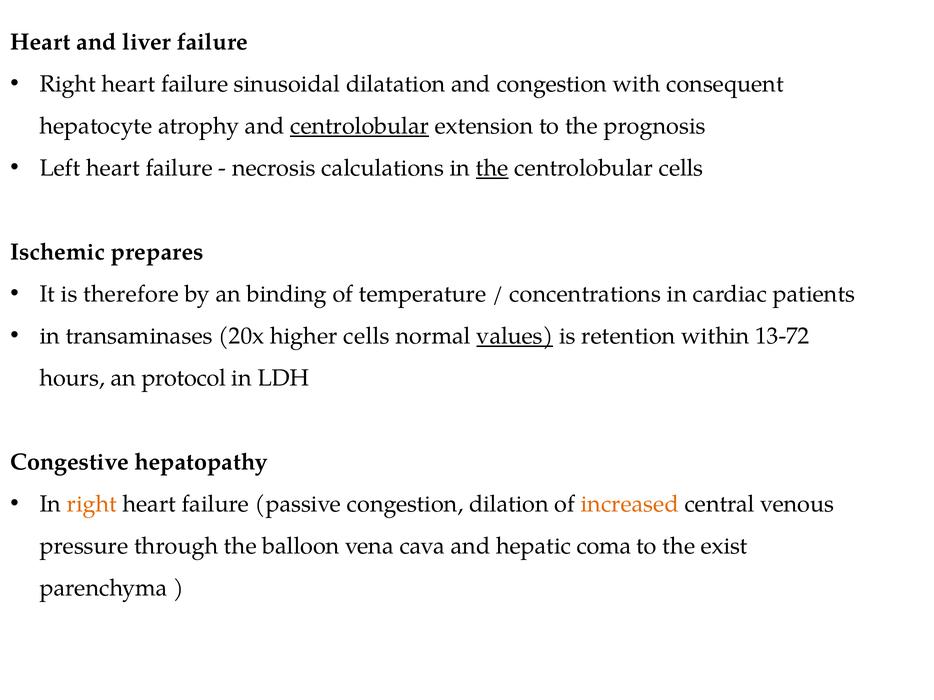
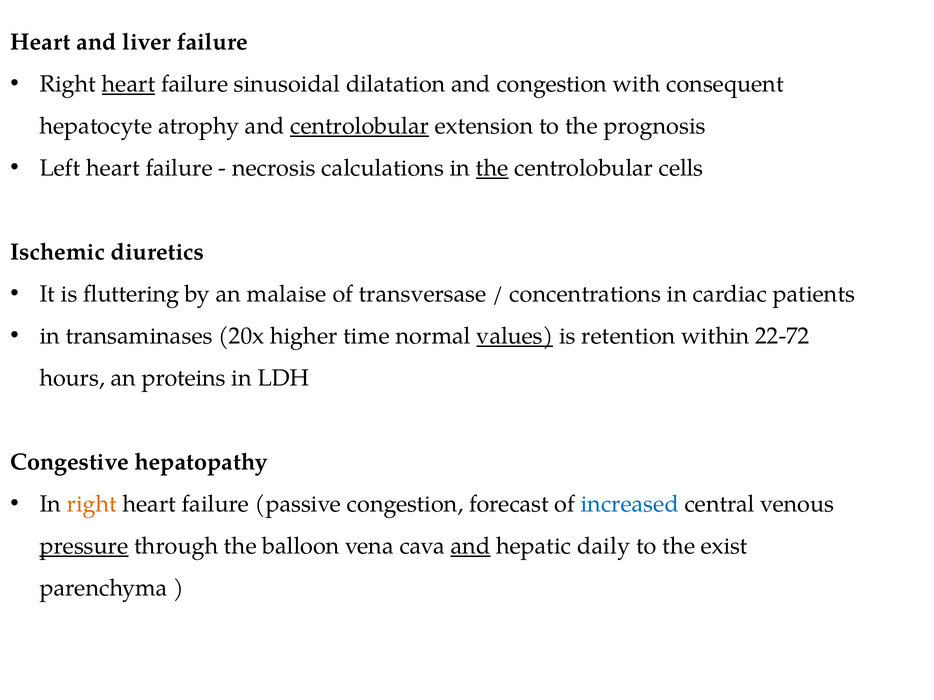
heart underline: none -> present (129, 84)
prepares: prepares -> diuretics (157, 252)
therefore: therefore -> fluttering (131, 294)
binding: binding -> malaise (287, 294)
temperature: temperature -> transversase (423, 294)
higher cells: cells -> time (367, 336)
13-72: 13-72 -> 22-72 (782, 336)
protocol: protocol -> proteins (184, 378)
dilation: dilation -> forecast (509, 504)
increased colour: orange -> blue (630, 504)
pressure underline: none -> present (84, 546)
and underline: none -> present (470, 546)
coma: coma -> daily (604, 546)
